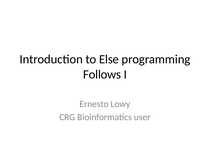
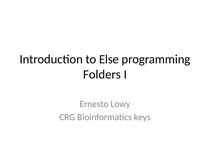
Follows: Follows -> Folders (102, 74)
user: user -> keys (142, 117)
